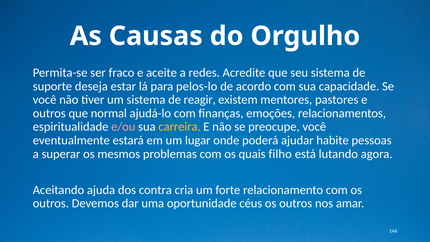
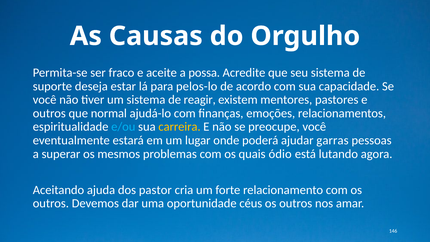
redes: redes -> possa (204, 73)
e/ou colour: pink -> light blue (123, 127)
habite: habite -> garras (332, 140)
filho: filho -> ódio (280, 154)
contra: contra -> pastor (155, 190)
